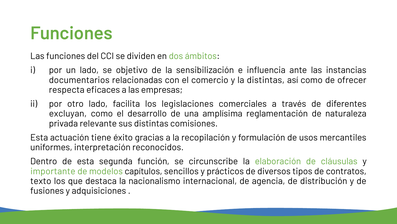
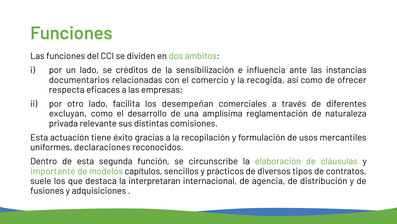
objetivo: objetivo -> créditos (132, 70)
la distintas: distintas -> recogida (266, 80)
legislaciones: legislaciones -> desempeñan (188, 104)
interpretación: interpretación -> declaraciones (102, 147)
texto: texto -> suele (41, 181)
nacionalismo: nacionalismo -> interpretaran (154, 181)
